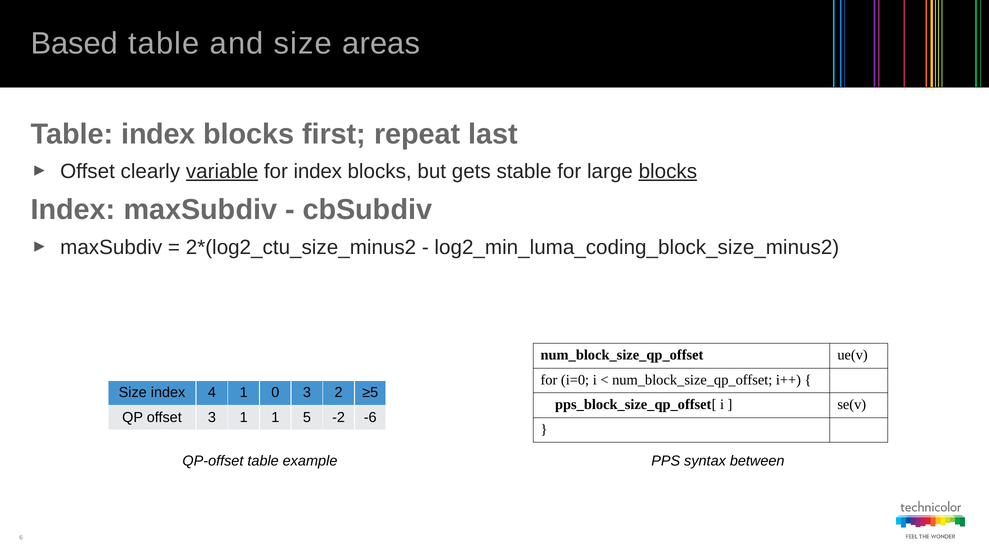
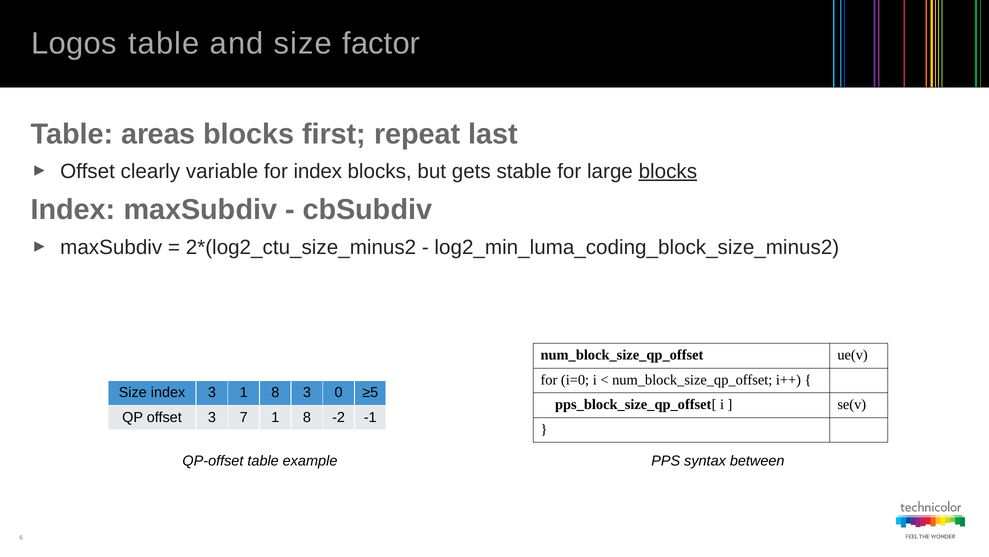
Based: Based -> Logos (74, 43)
areas: areas -> factor (381, 43)
Table index: index -> areas (158, 134)
variable underline: present -> none (222, 171)
index 4: 4 -> 3 (212, 392)
0: 0 -> 8 (275, 392)
2: 2 -> 0 (339, 392)
3 1: 1 -> 7 (244, 417)
5: 5 -> 8 (307, 417)
-6: -6 -> -1 (370, 417)
